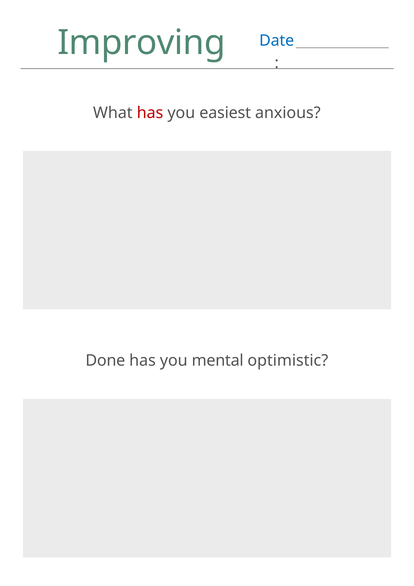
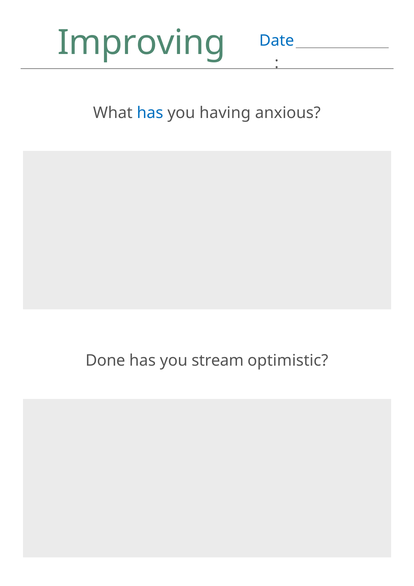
has colour: red -> blue (150, 113)
easiest: easiest -> having (225, 113)
mental: mental -> stream (218, 361)
